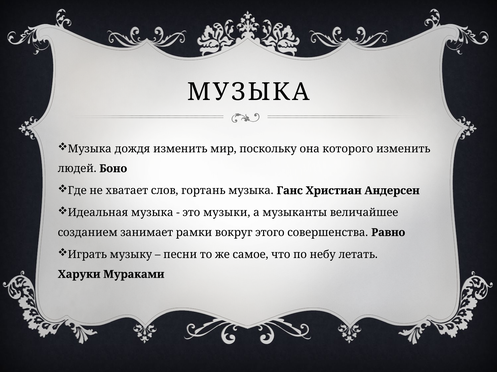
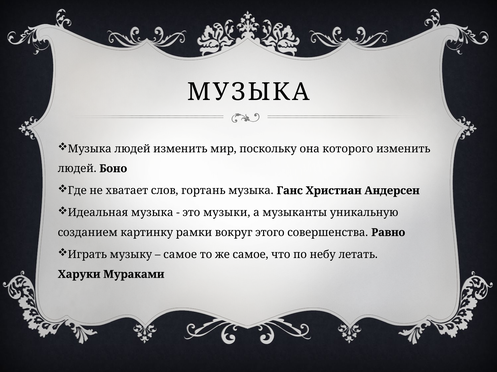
Музыка дождя: дождя -> людей (132, 149)
величайшее: величайшее -> уникальную (364, 213)
занимает: занимает -> картинку (147, 233)
песни: песни -> самое (180, 255)
